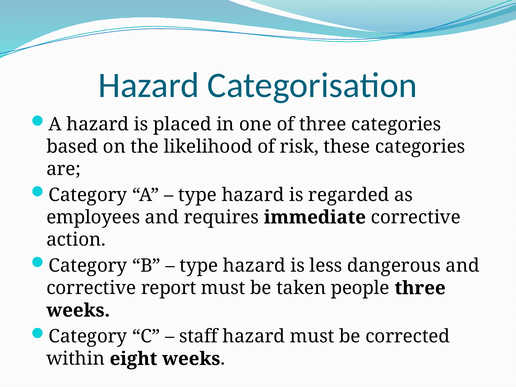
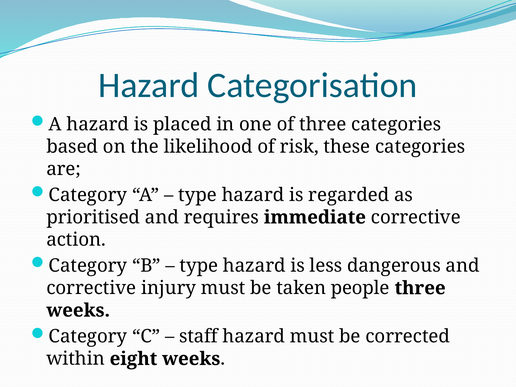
employees: employees -> prioritised (93, 217)
report: report -> injury (169, 288)
